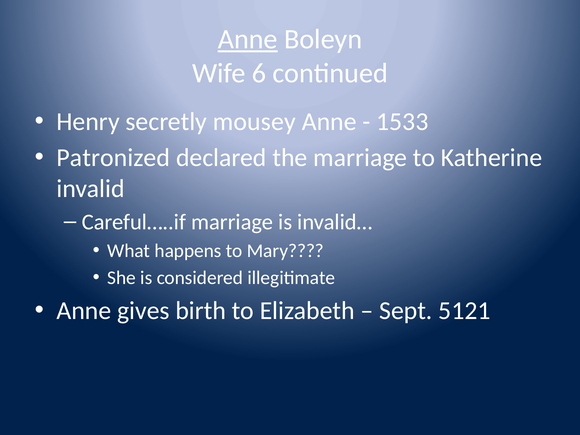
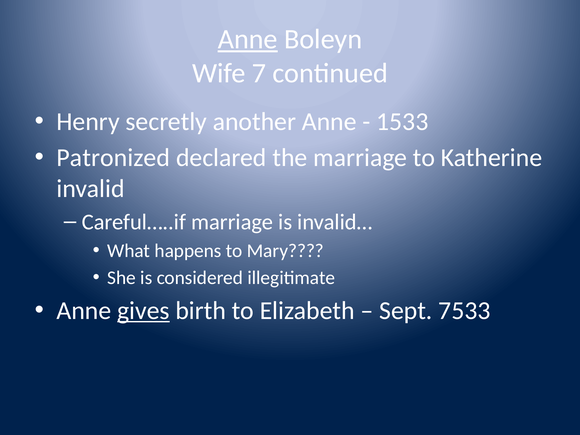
6: 6 -> 7 (259, 73)
mousey: mousey -> another (254, 122)
gives underline: none -> present (143, 311)
5121: 5121 -> 7533 (464, 311)
